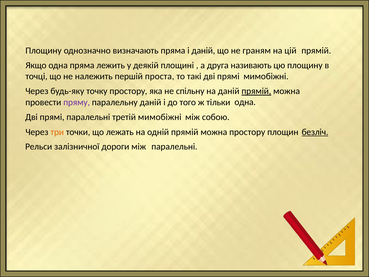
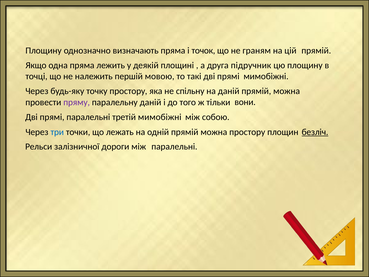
і даній: даній -> точок (203, 50)
називають: називають -> підручник (251, 65)
проста: проста -> мовою (160, 76)
прямій underline: present -> none (256, 91)
тільки одна: одна -> вони (245, 102)
три colour: orange -> blue (57, 132)
